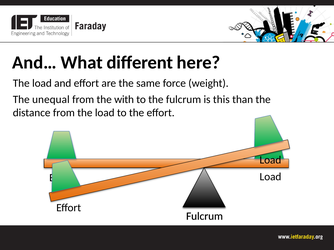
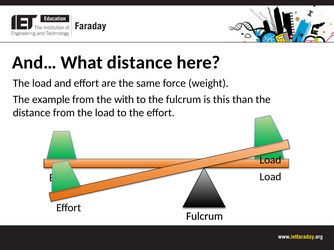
What different: different -> distance (140, 63)
unequal: unequal -> example (51, 100)
